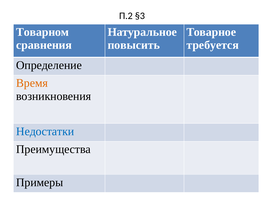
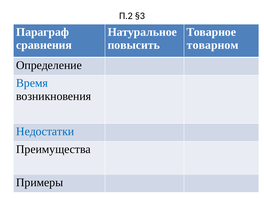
Товарном: Товарном -> Параграф (43, 32)
требуется: требуется -> товарном (213, 45)
Время colour: orange -> blue (32, 83)
